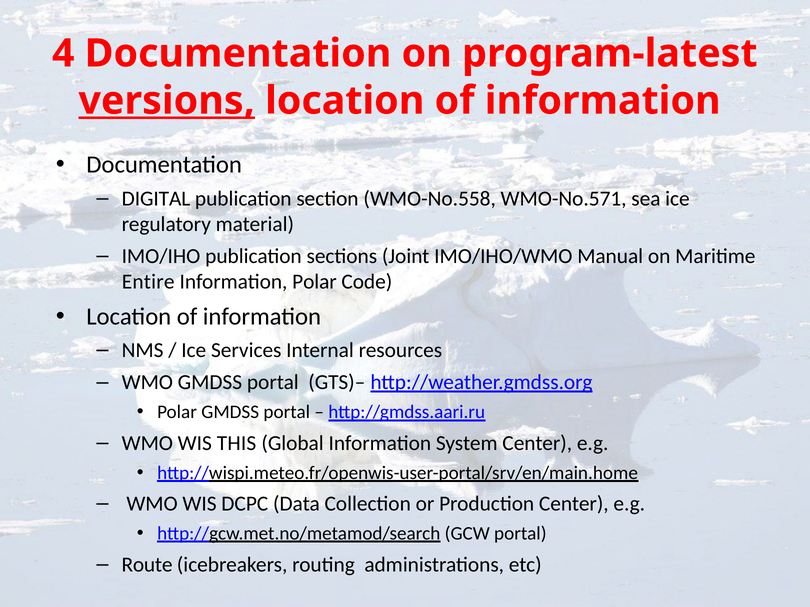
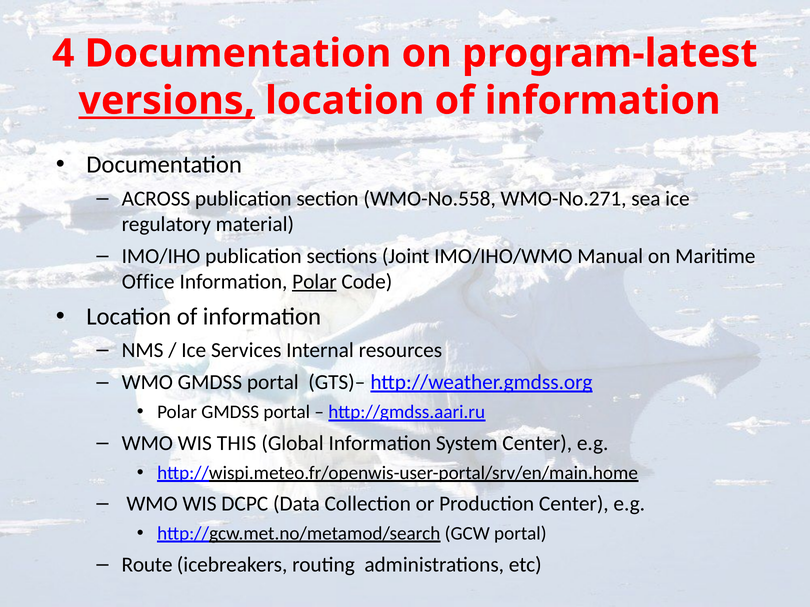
DIGITAL: DIGITAL -> ACROSS (156, 199)
WMO-No.571: WMO-No.571 -> WMO-No.271 (564, 199)
Entire: Entire -> Office (148, 282)
Polar underline: none -> present (314, 282)
